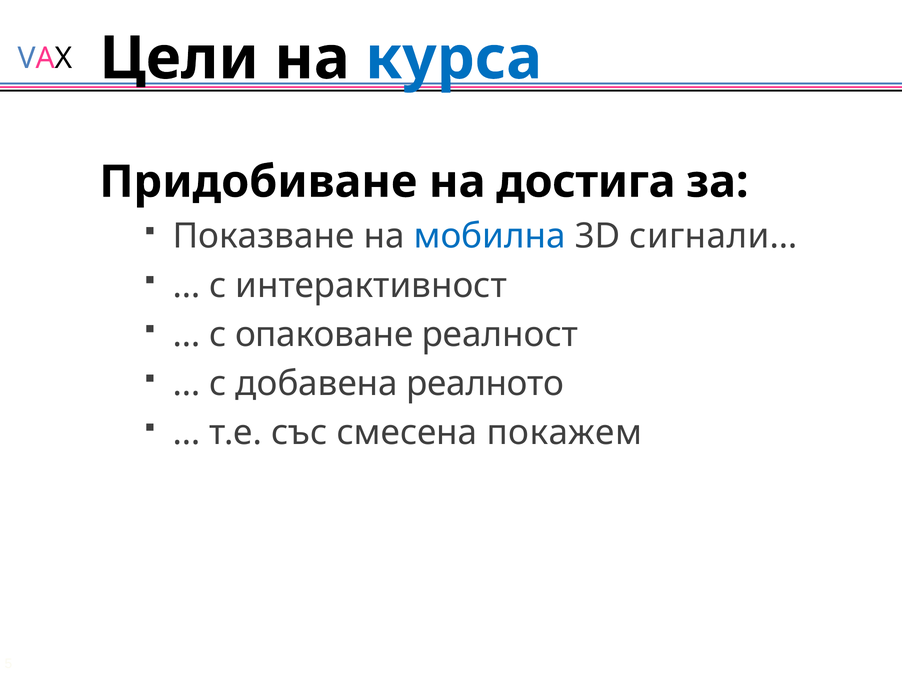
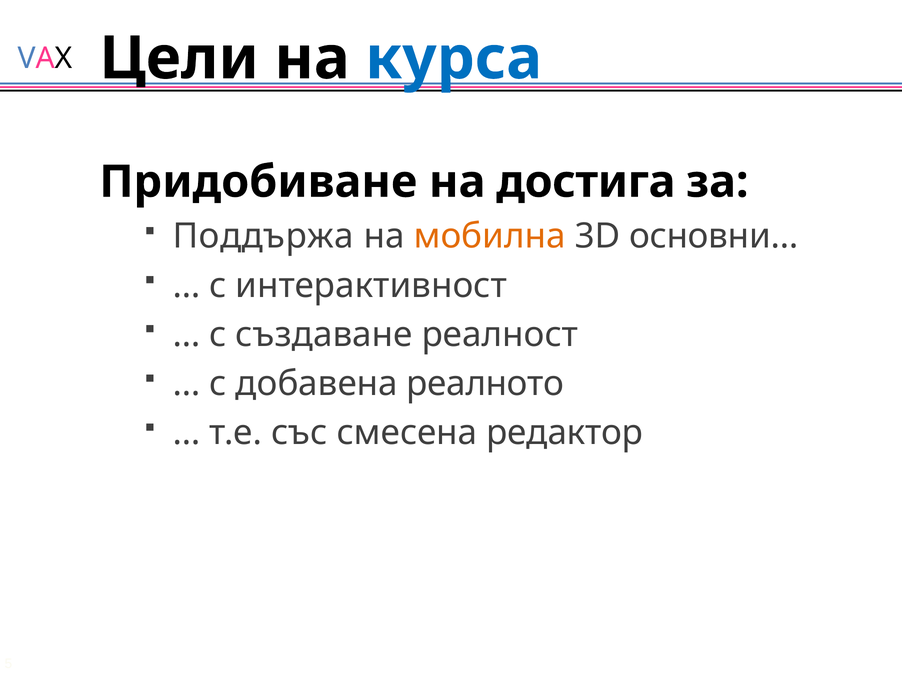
Показване: Показване -> Поддържа (263, 237)
мобилна colour: blue -> orange (490, 237)
сигнали…: сигнали… -> основни… (714, 237)
опаковане: опаковане -> създаване (324, 335)
покажем: покажем -> редактор (565, 433)
